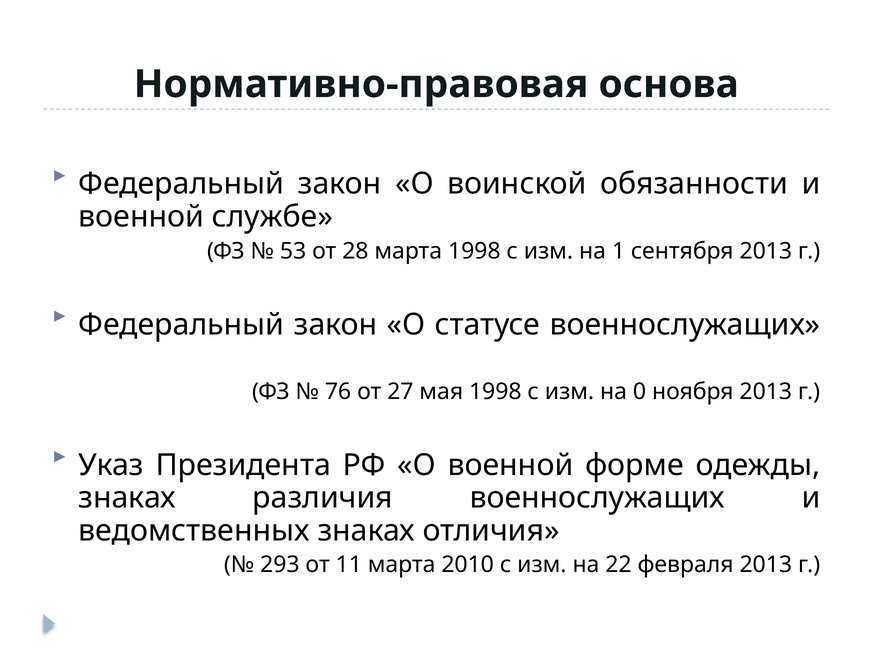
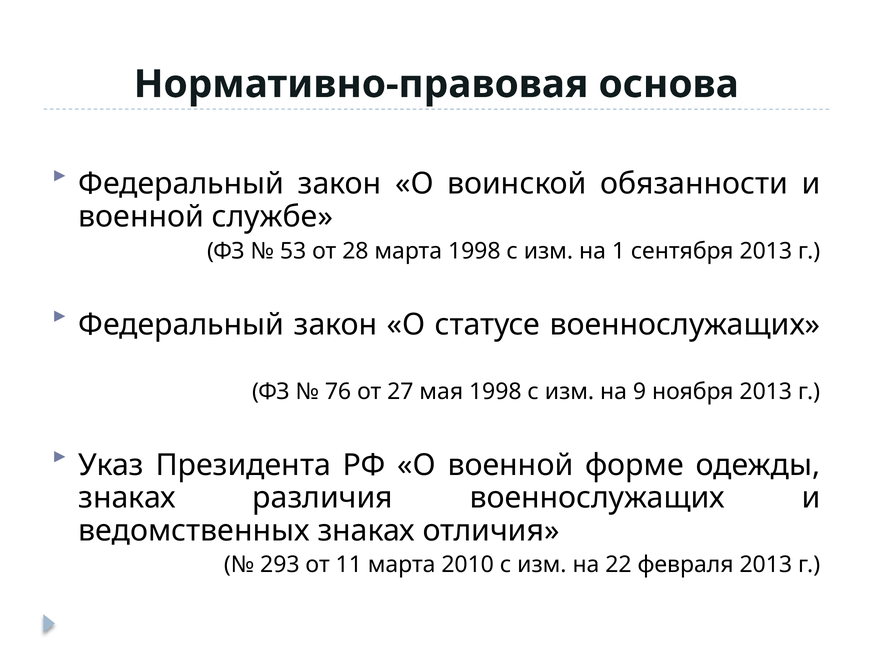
0: 0 -> 9 (639, 391)
